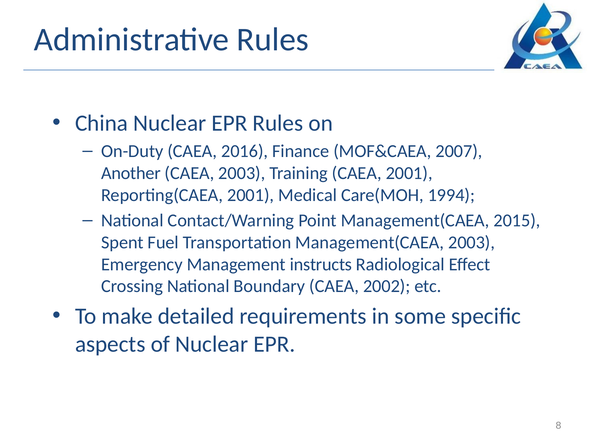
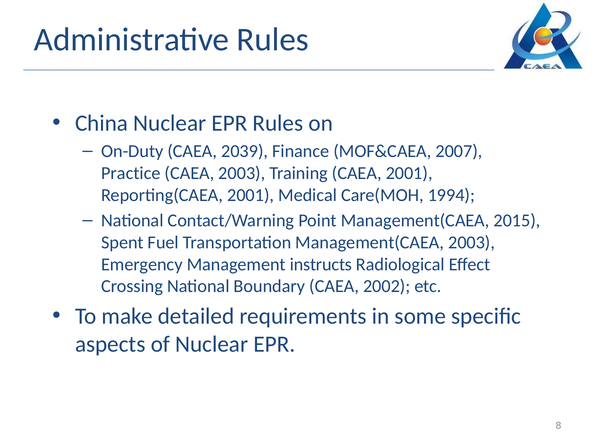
2016: 2016 -> 2039 (245, 151)
Another: Another -> Practice (131, 173)
